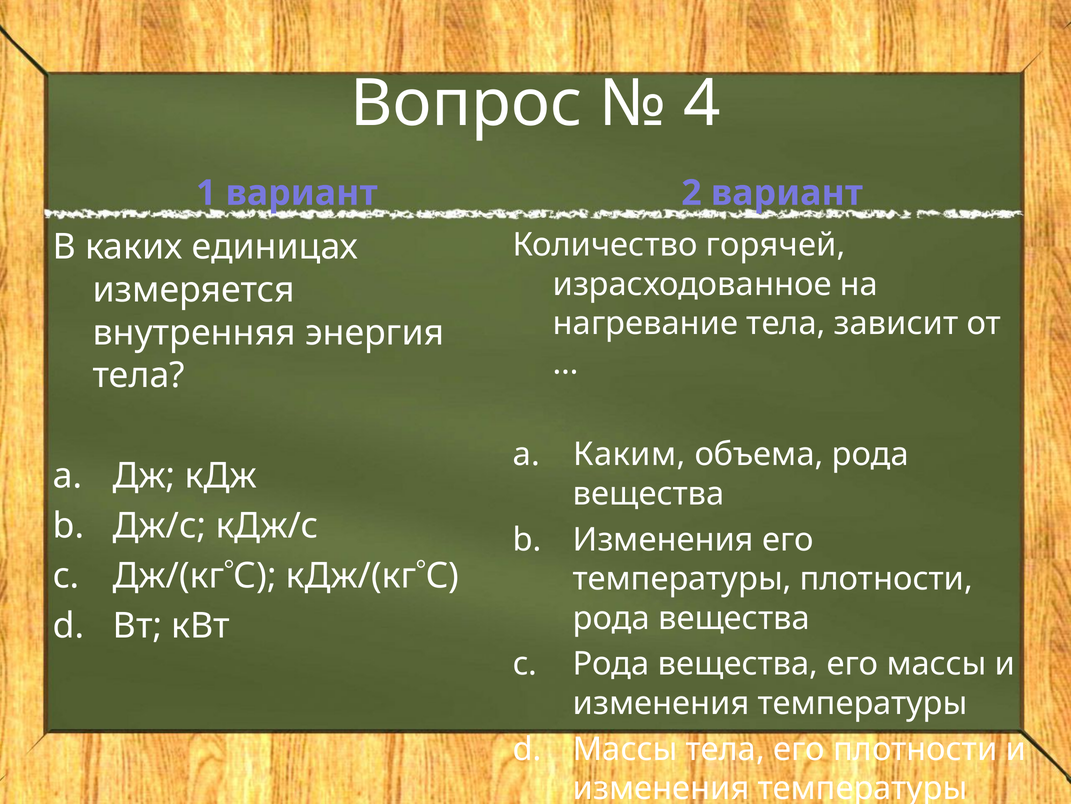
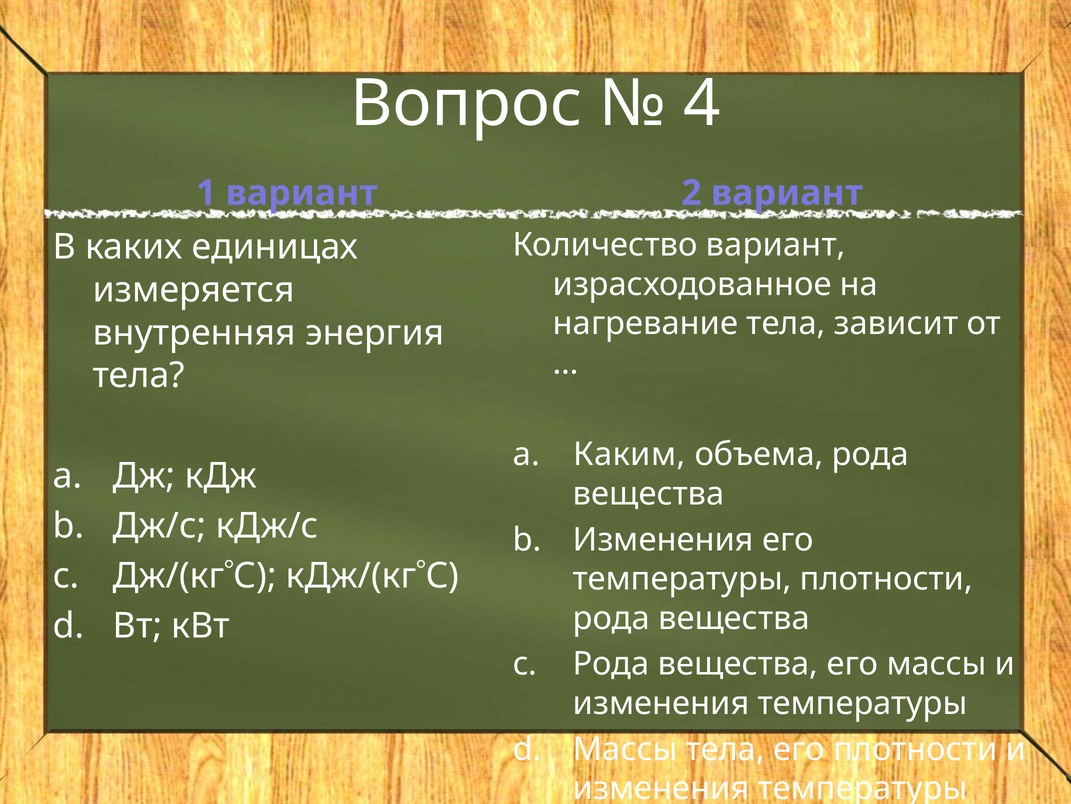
Количество горячей: горячей -> вариант (776, 245)
